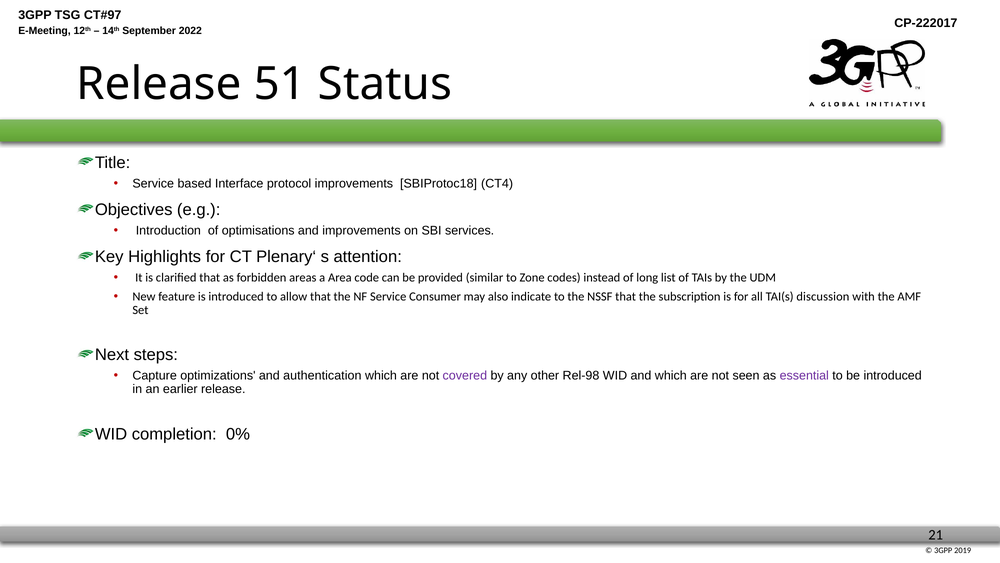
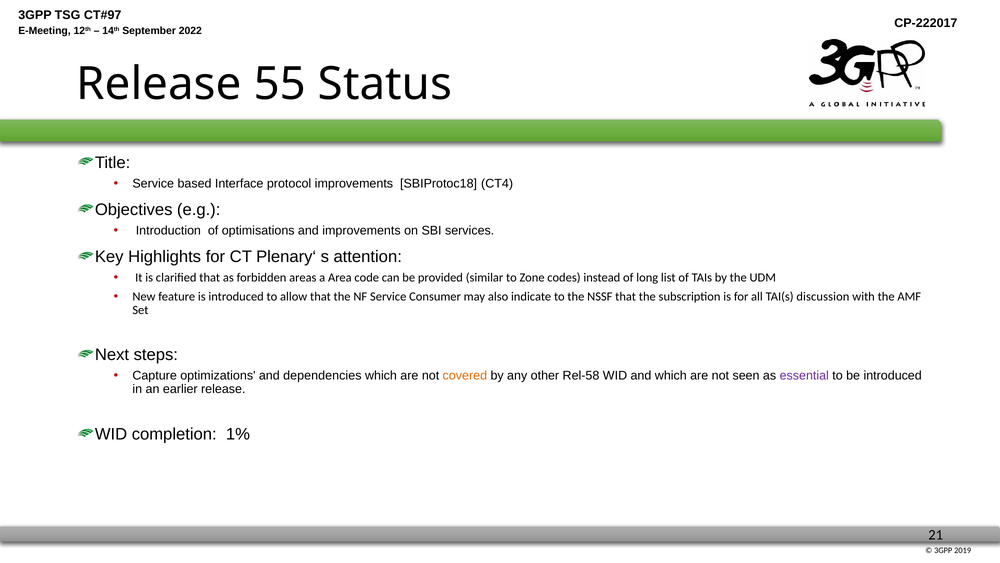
51: 51 -> 55 (280, 84)
authentication: authentication -> dependencies (322, 376)
covered colour: purple -> orange (465, 376)
Rel-98: Rel-98 -> Rel-58 (581, 376)
0%: 0% -> 1% (238, 434)
